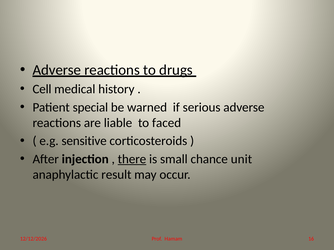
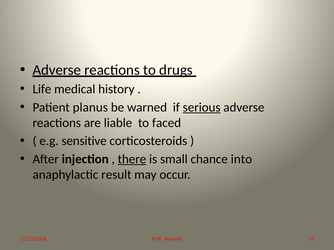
Cell: Cell -> Life (42, 89)
special: special -> planus (90, 107)
serious underline: none -> present (202, 107)
unit: unit -> into (241, 159)
